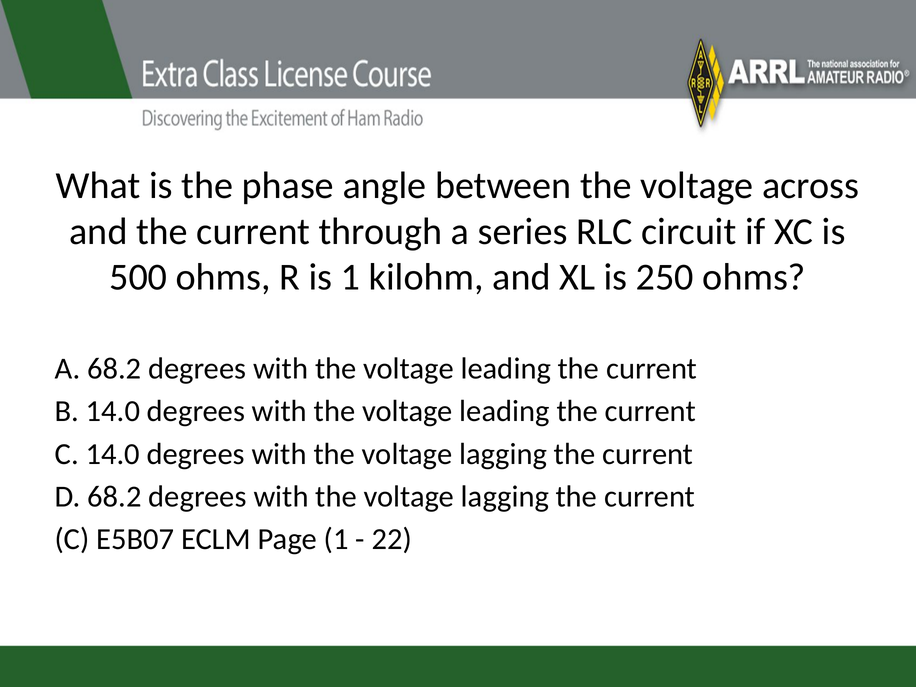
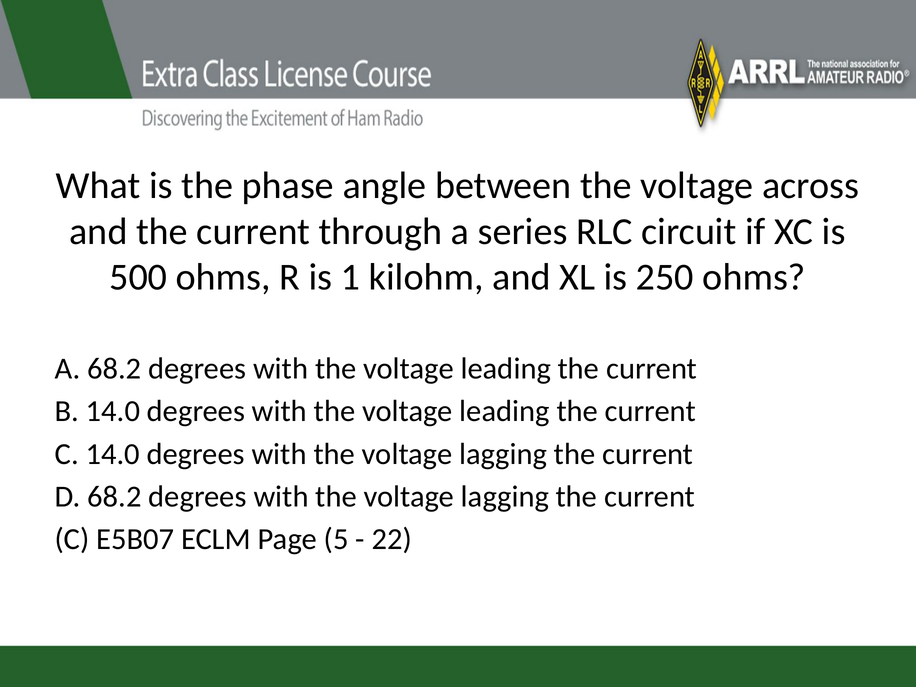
Page 1: 1 -> 5 (336, 539)
